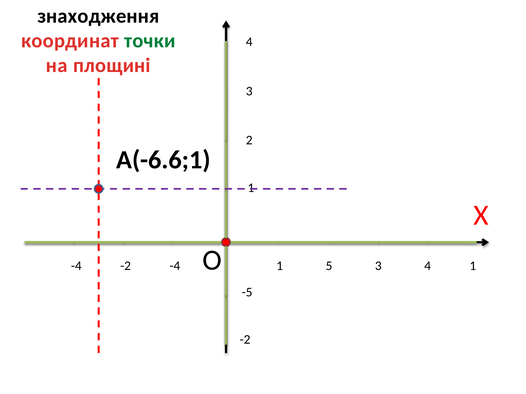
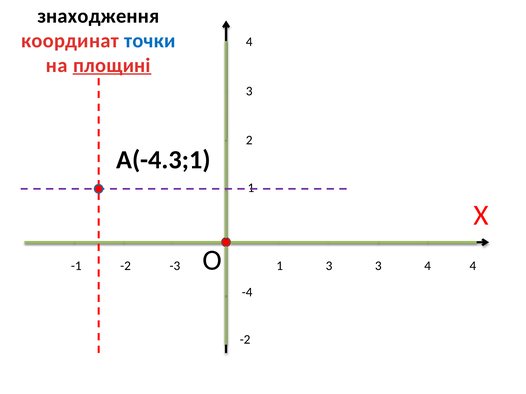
точки colour: green -> blue (150, 41)
площині underline: none -> present (112, 65)
А(-6.6;1: А(-6.6;1 -> А(-4.3;1 (163, 160)
1 5: 5 -> 3 (329, 266)
1: 1 -> 4 (473, 266)
-4: -4 -> -1 (76, 266)
-4: -4 -> -3 (175, 266)
-5: -5 -> -4 (247, 293)
